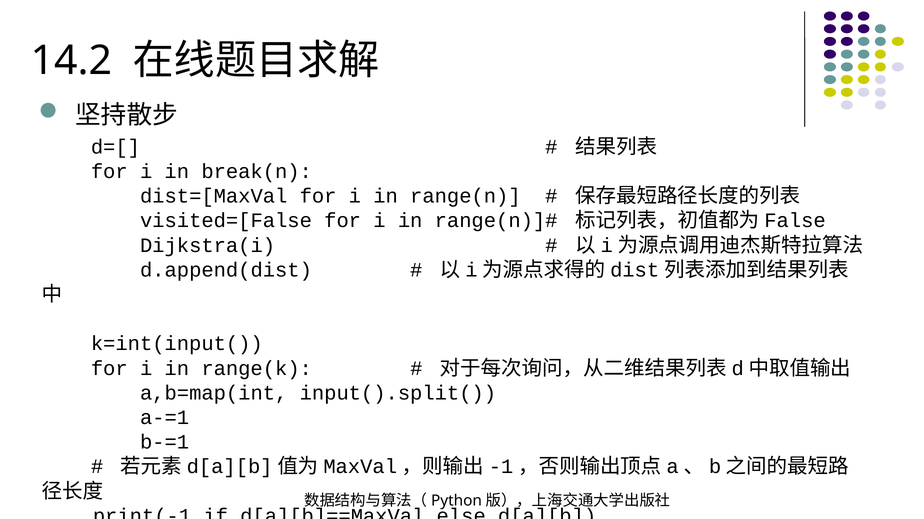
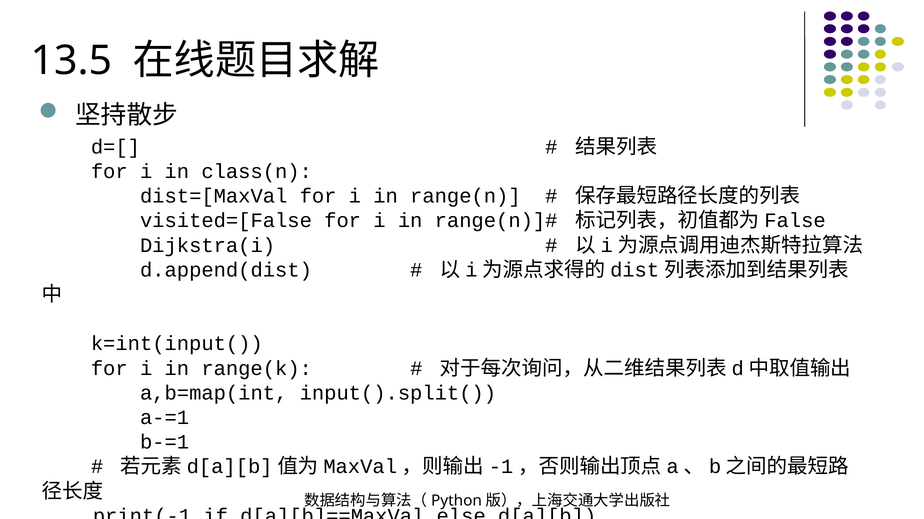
14.2: 14.2 -> 13.5 (71, 61)
break(n: break(n -> class(n (257, 172)
